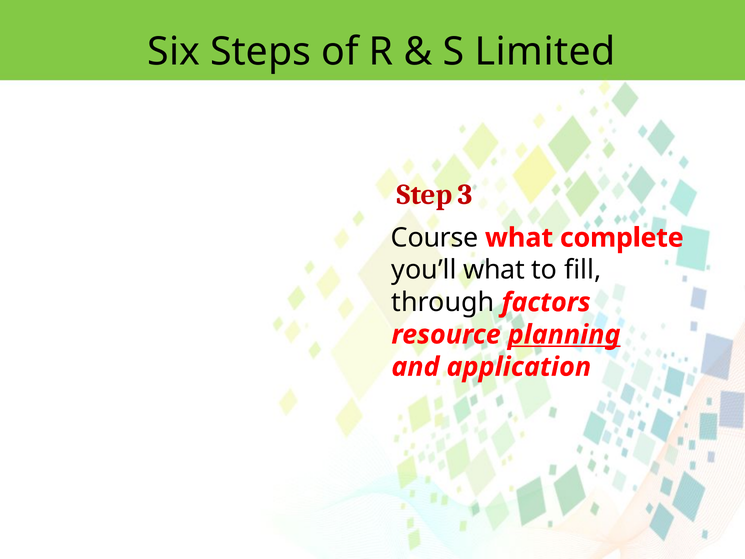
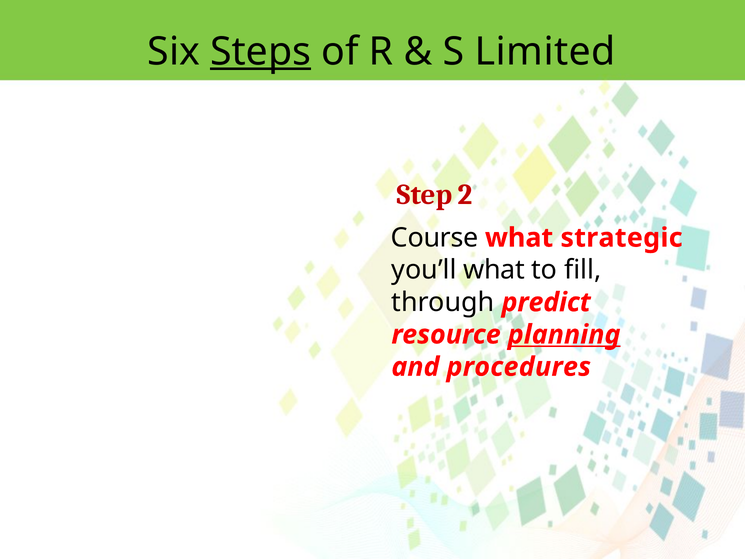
Steps underline: none -> present (261, 52)
3: 3 -> 2 (465, 194)
complete: complete -> strategic (622, 238)
factors: factors -> predict (546, 302)
application: application -> procedures (519, 367)
